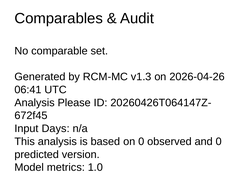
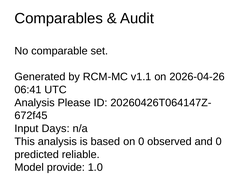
v1.3: v1.3 -> v1.1 (141, 77)
version: version -> reliable (81, 155)
metrics: metrics -> provide (66, 168)
